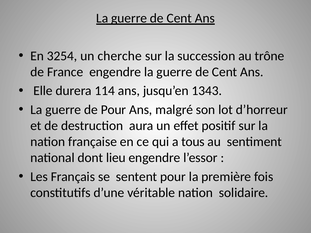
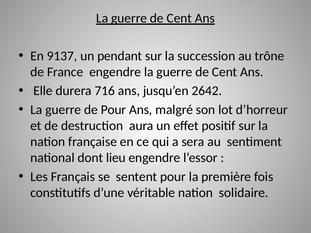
3254: 3254 -> 9137 (62, 56)
cherche: cherche -> pendant (120, 56)
114: 114 -> 716 (105, 91)
1343: 1343 -> 2642 (207, 91)
tous: tous -> sera (193, 142)
